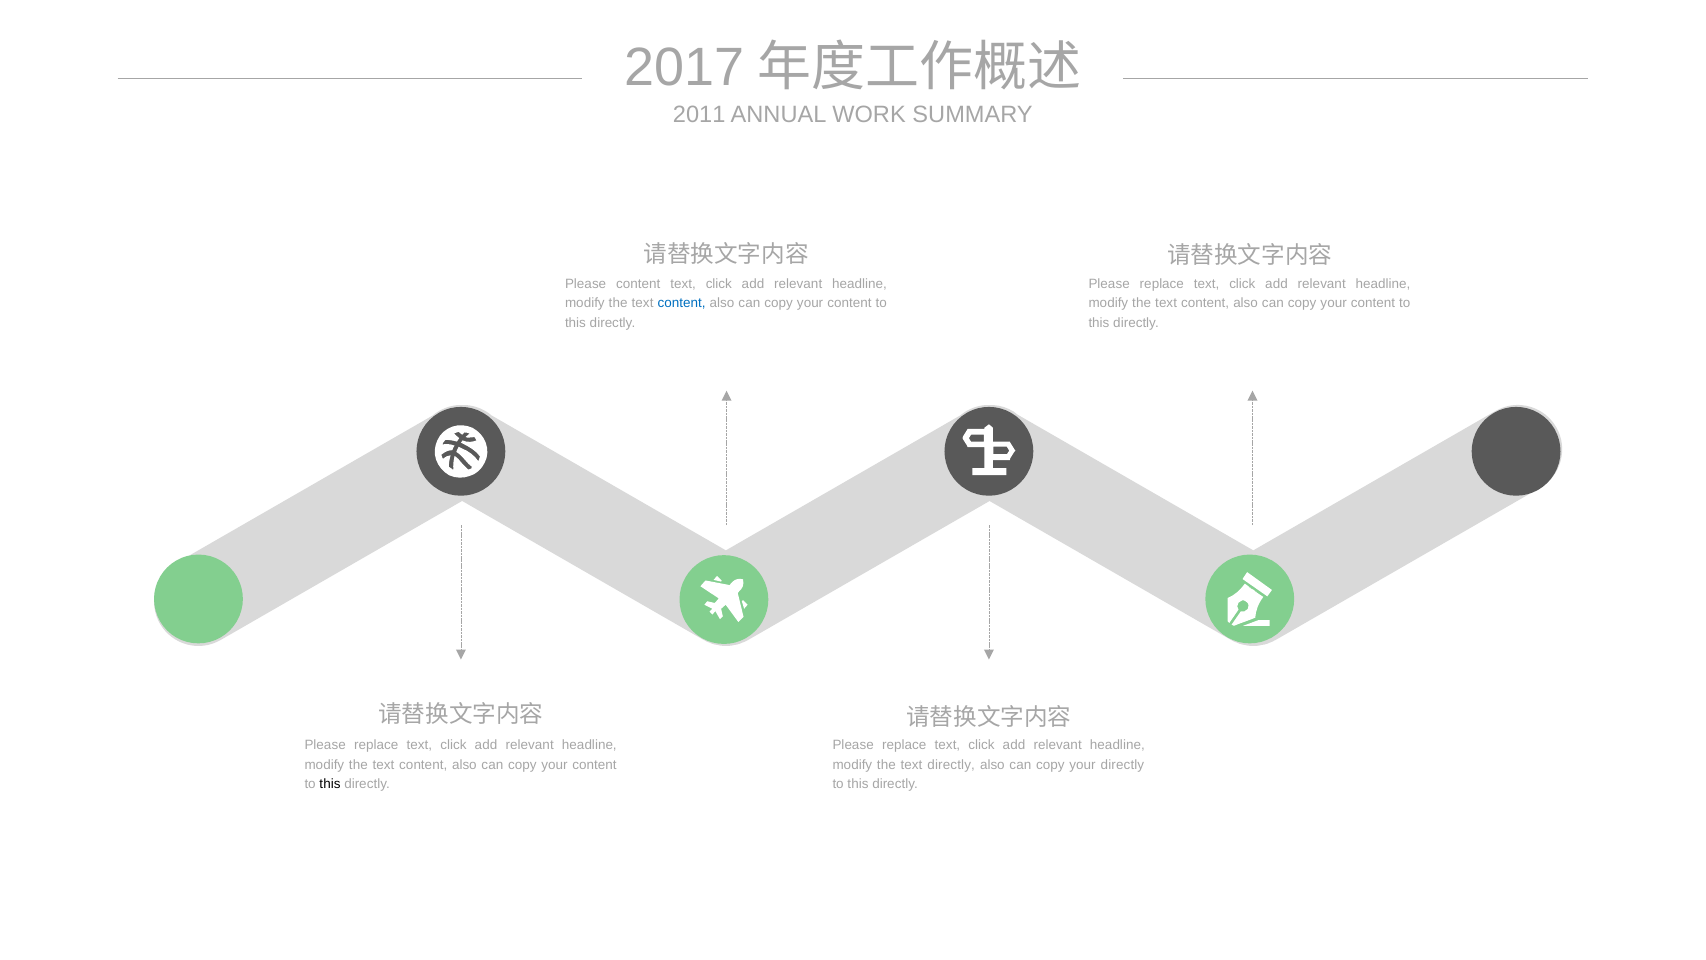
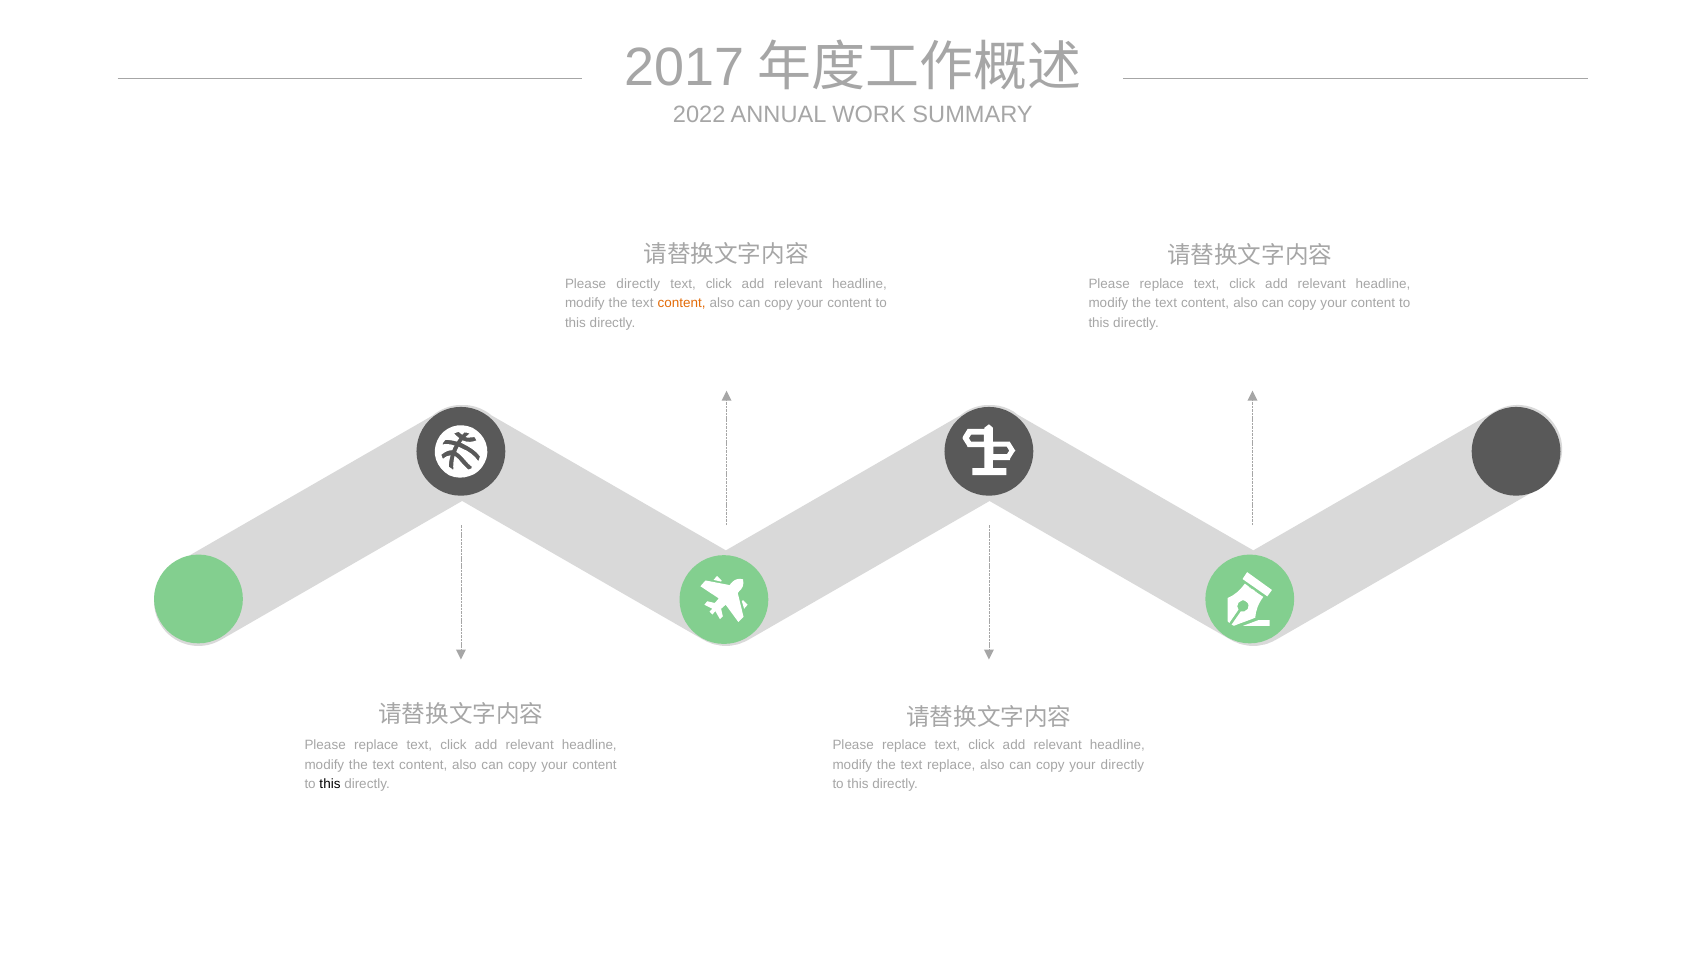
2011: 2011 -> 2022 (699, 114)
Please content: content -> directly (638, 284)
content colour: blue -> orange (682, 303)
text directly: directly -> replace (951, 764)
